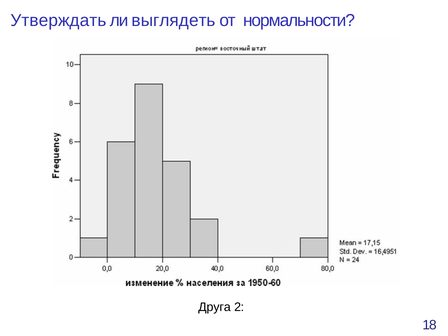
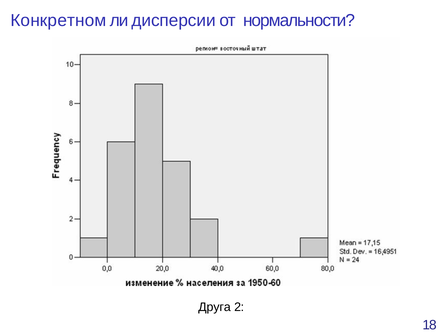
Утверждать: Утверждать -> Конкретном (58, 20)
выглядеть: выглядеть -> дисперсии (174, 20)
